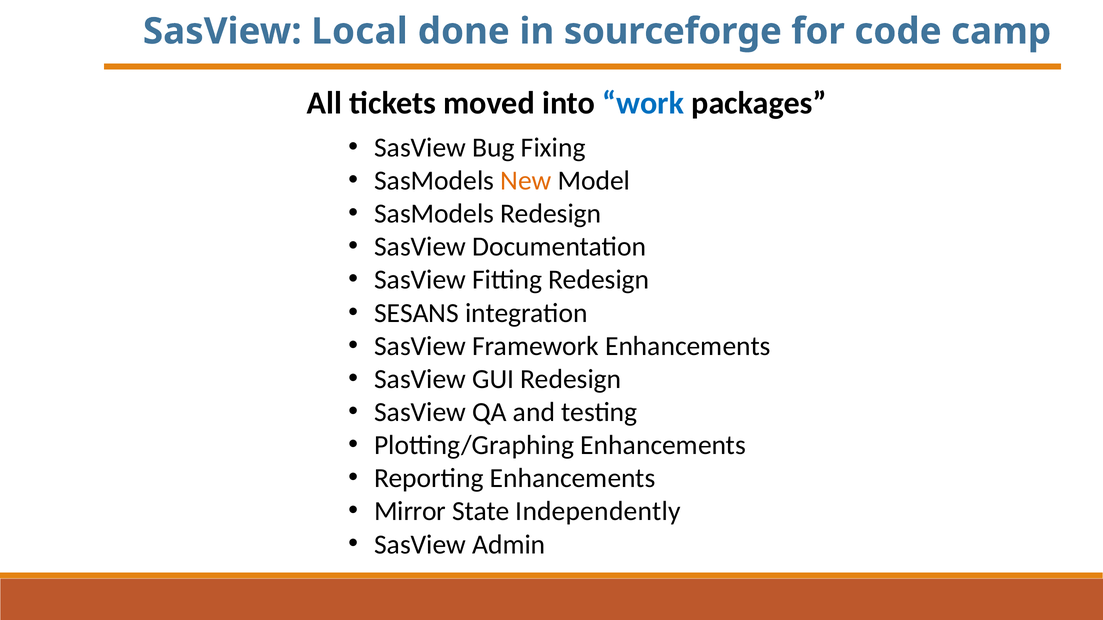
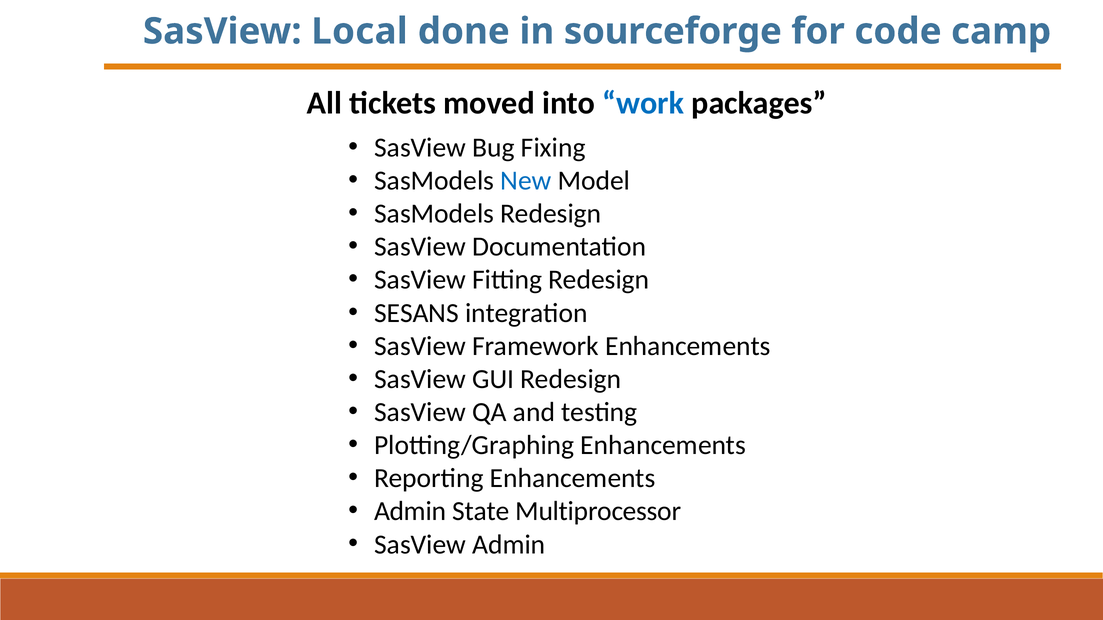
New colour: orange -> blue (526, 181)
Mirror: Mirror -> Admin (410, 512)
Independently: Independently -> Multiprocessor (598, 512)
